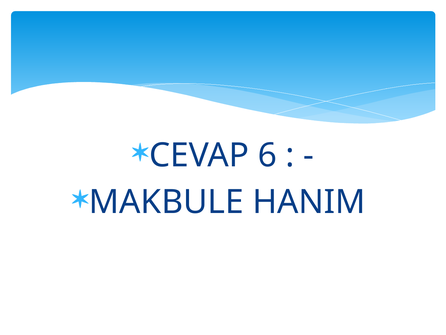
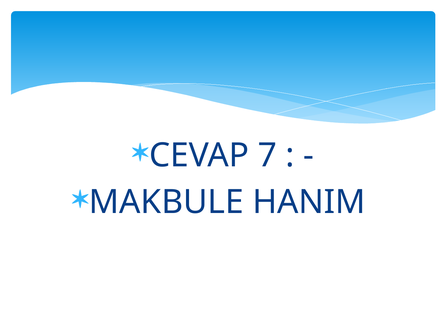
6: 6 -> 7 (267, 155)
